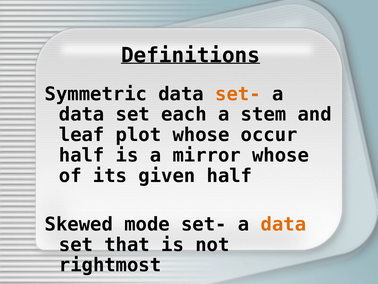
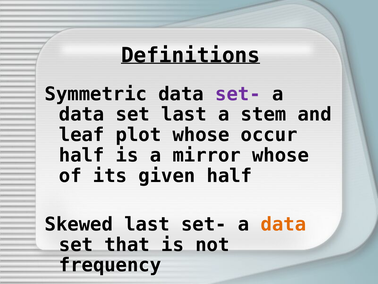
set- colour: orange -> purple (238, 94)
set each: each -> last (184, 114)
Skewed mode: mode -> last (147, 224)
rightmost: rightmost -> frequency (110, 265)
